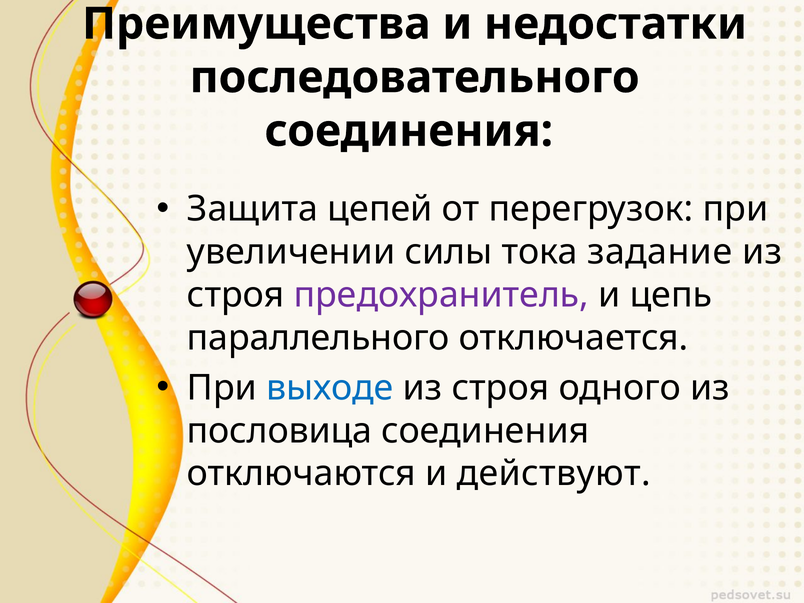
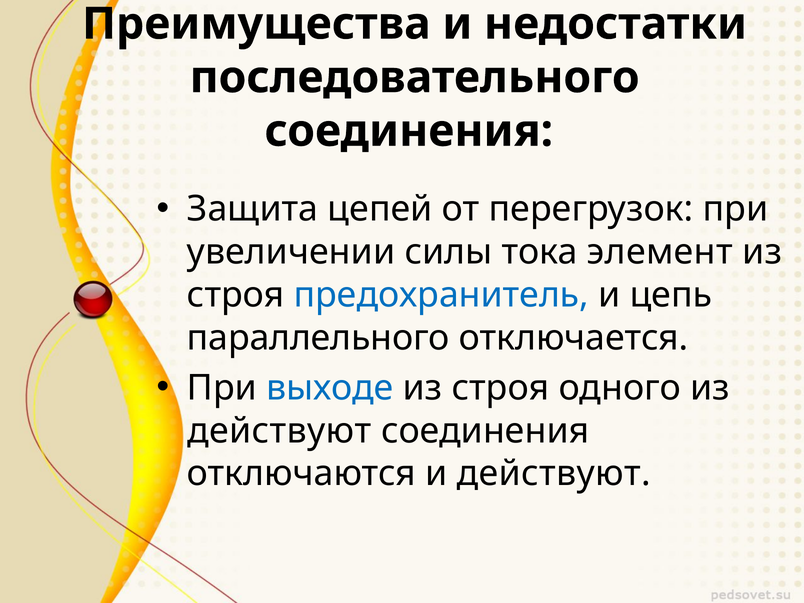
задание: задание -> элемент (660, 252)
предохранитель colour: purple -> blue (441, 295)
пословица: пословица -> действуют (279, 431)
